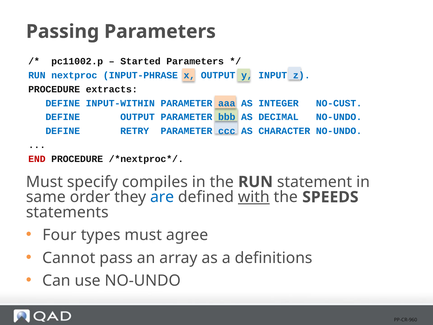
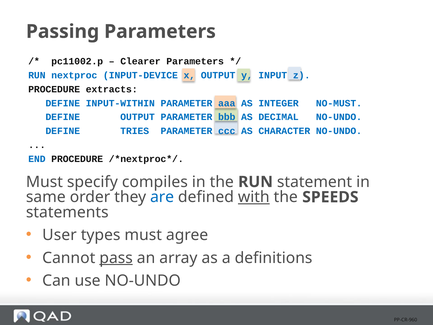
Started: Started -> Clearer (140, 61)
INPUT-PHRASE: INPUT-PHRASE -> INPUT-DEVICE (140, 75)
NO-CUST: NO-CUST -> NO-MUST (339, 103)
RETRY: RETRY -> TRIES (135, 131)
END colour: red -> blue (37, 159)
Four: Four -> User (59, 235)
pass underline: none -> present (116, 258)
